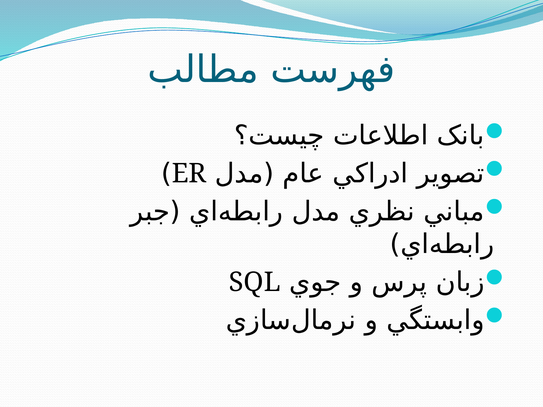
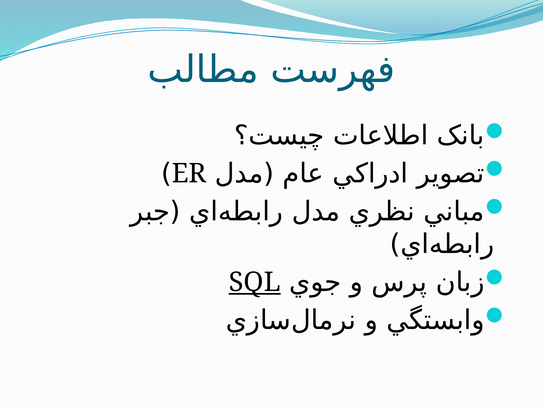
SQL underline: none -> present (255, 282)
